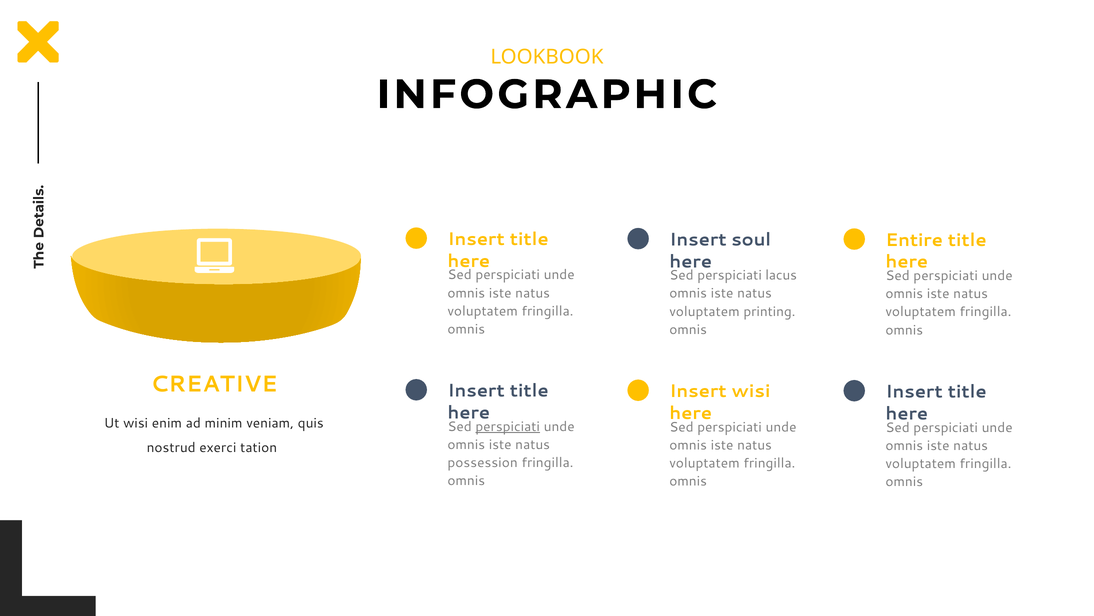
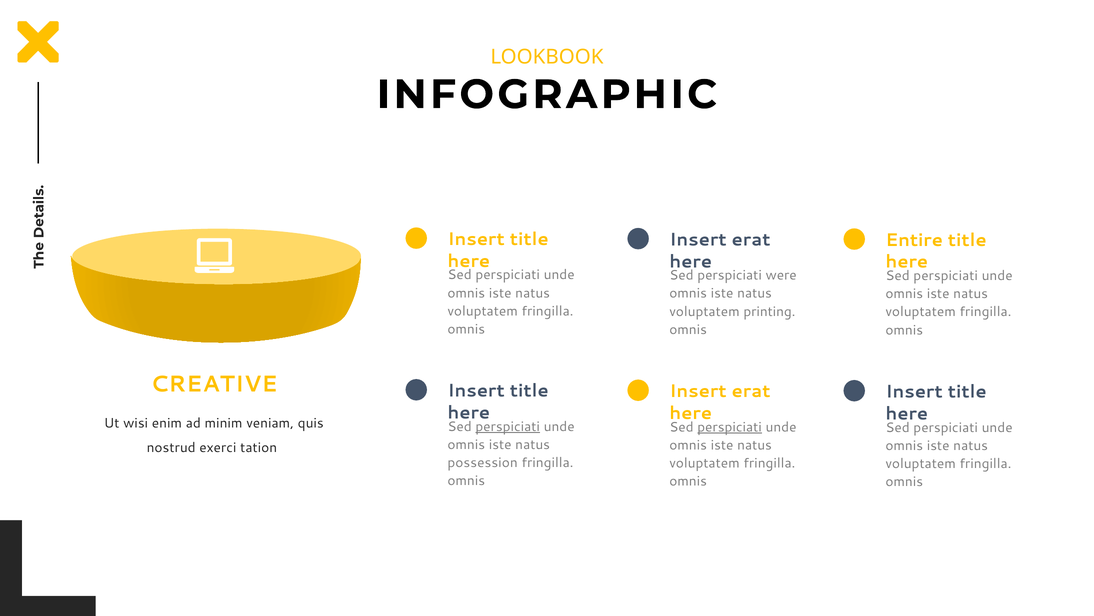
soul: soul -> erat (751, 239)
lacus: lacus -> were (781, 275)
wisi: wisi -> erat (751, 391)
perspiciati underline: none -> present (730, 427)
